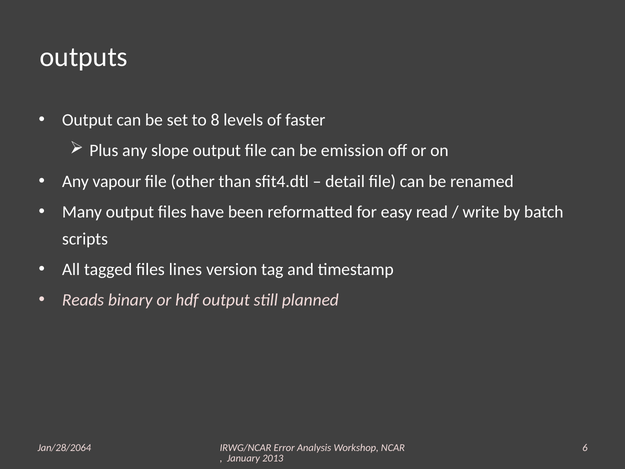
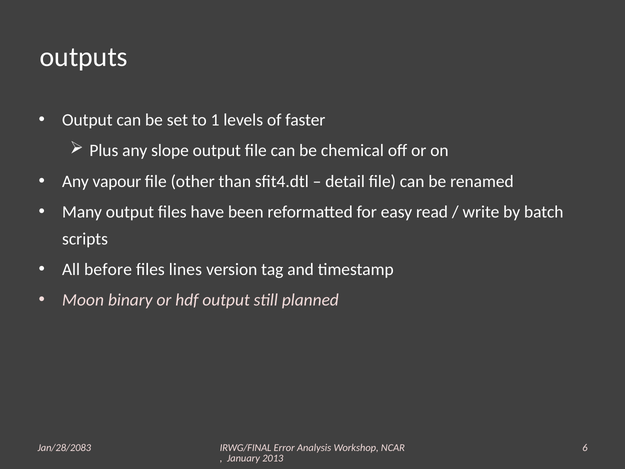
8: 8 -> 1 (215, 120)
emission: emission -> chemical (352, 151)
tagged: tagged -> before (108, 269)
Reads: Reads -> Moon (83, 300)
IRWG/NCAR: IRWG/NCAR -> IRWG/FINAL (246, 448)
Jan/28/2064: Jan/28/2064 -> Jan/28/2083 (64, 448)
